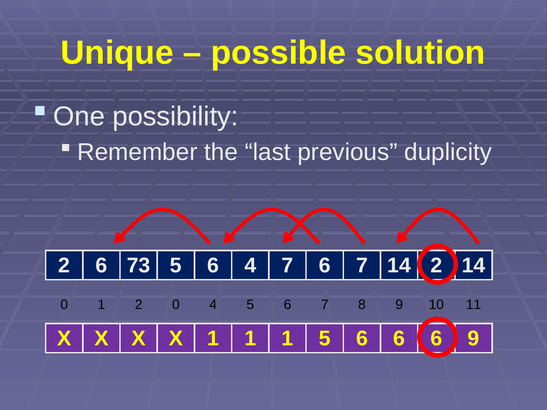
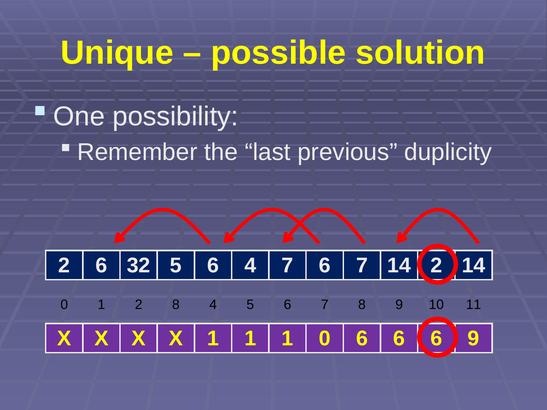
73: 73 -> 32 (139, 266)
2 0: 0 -> 8 (176, 305)
1 5: 5 -> 0 (325, 339)
